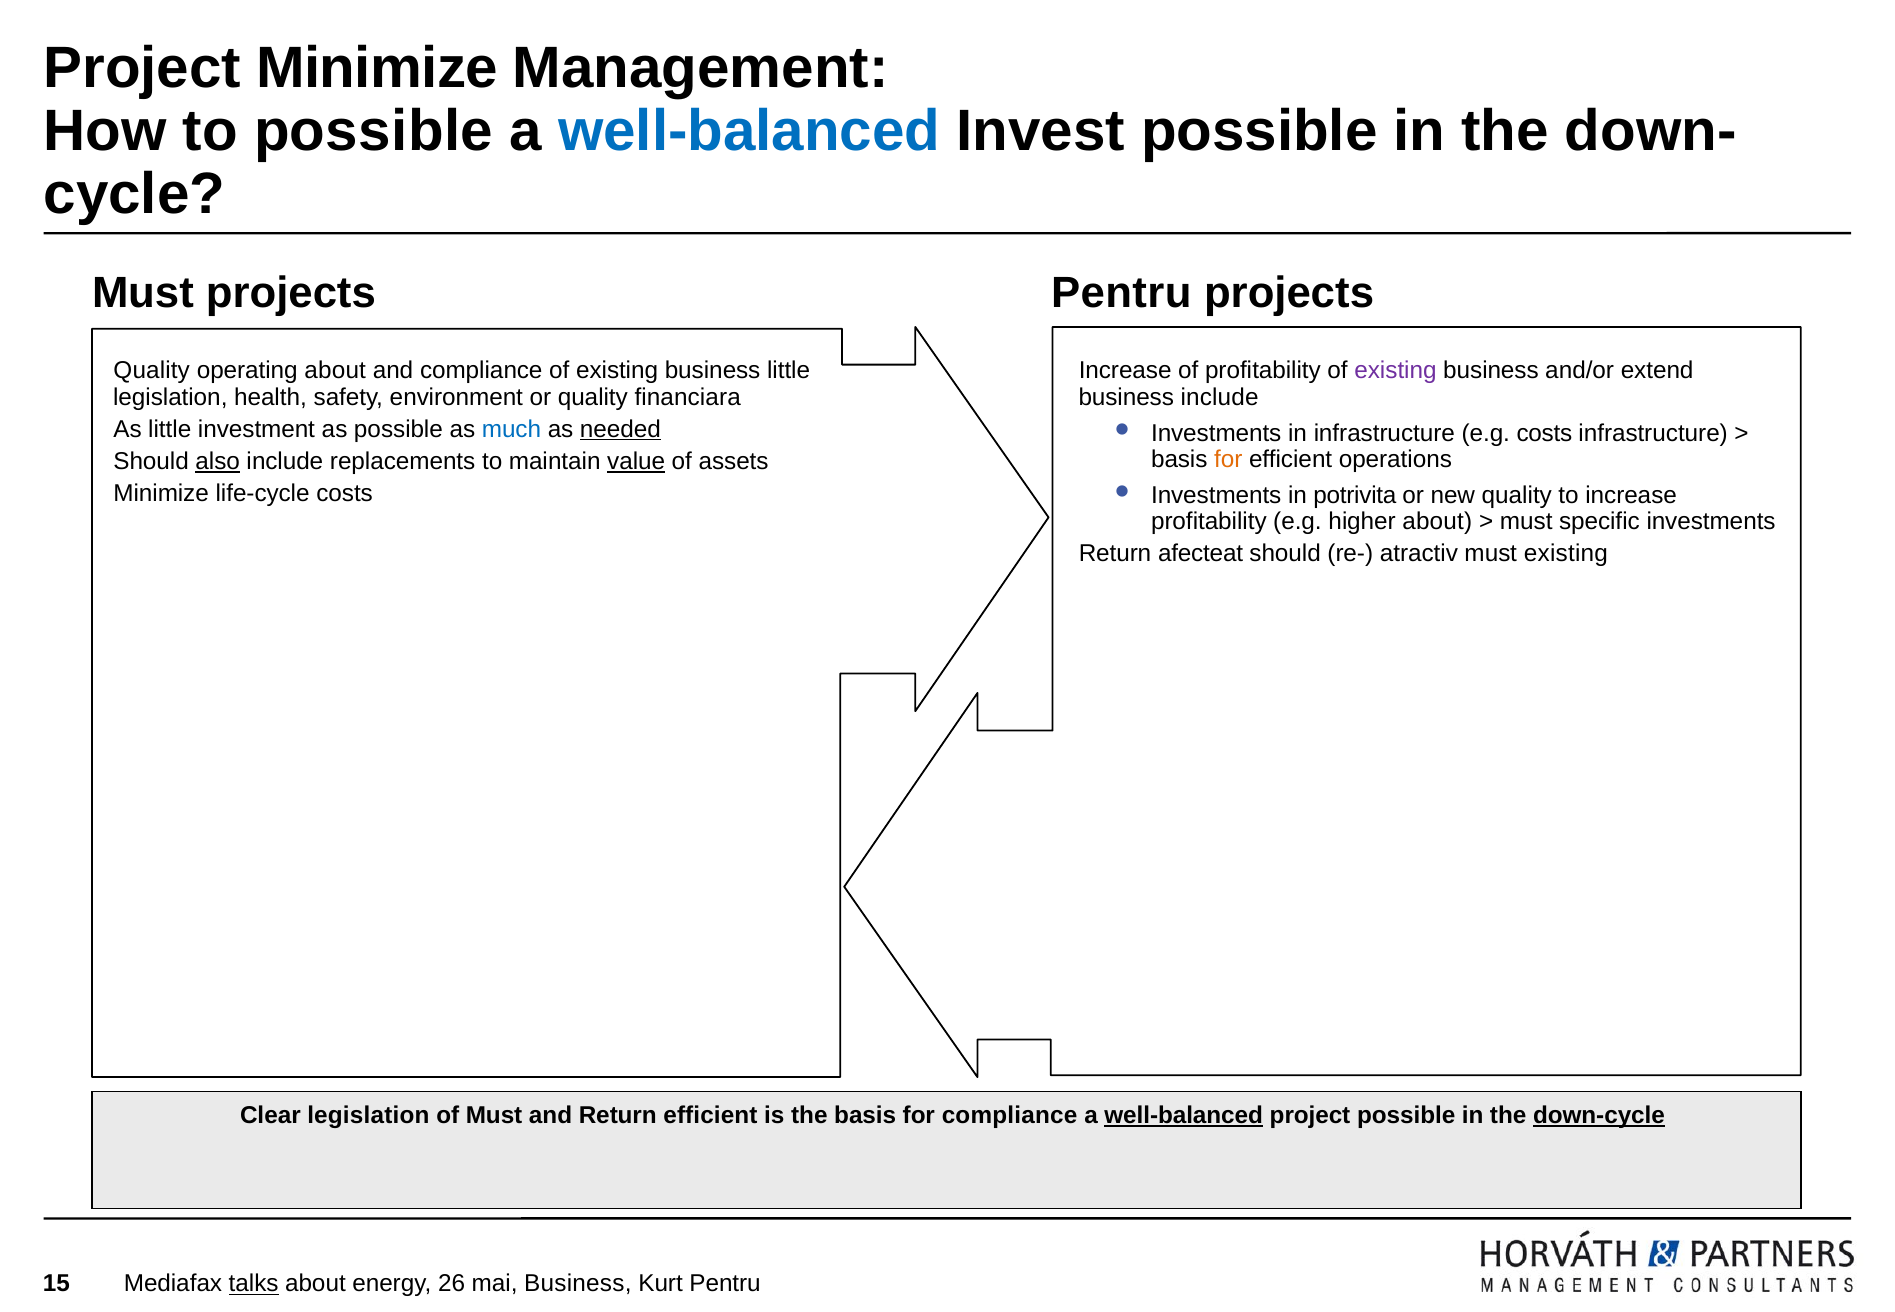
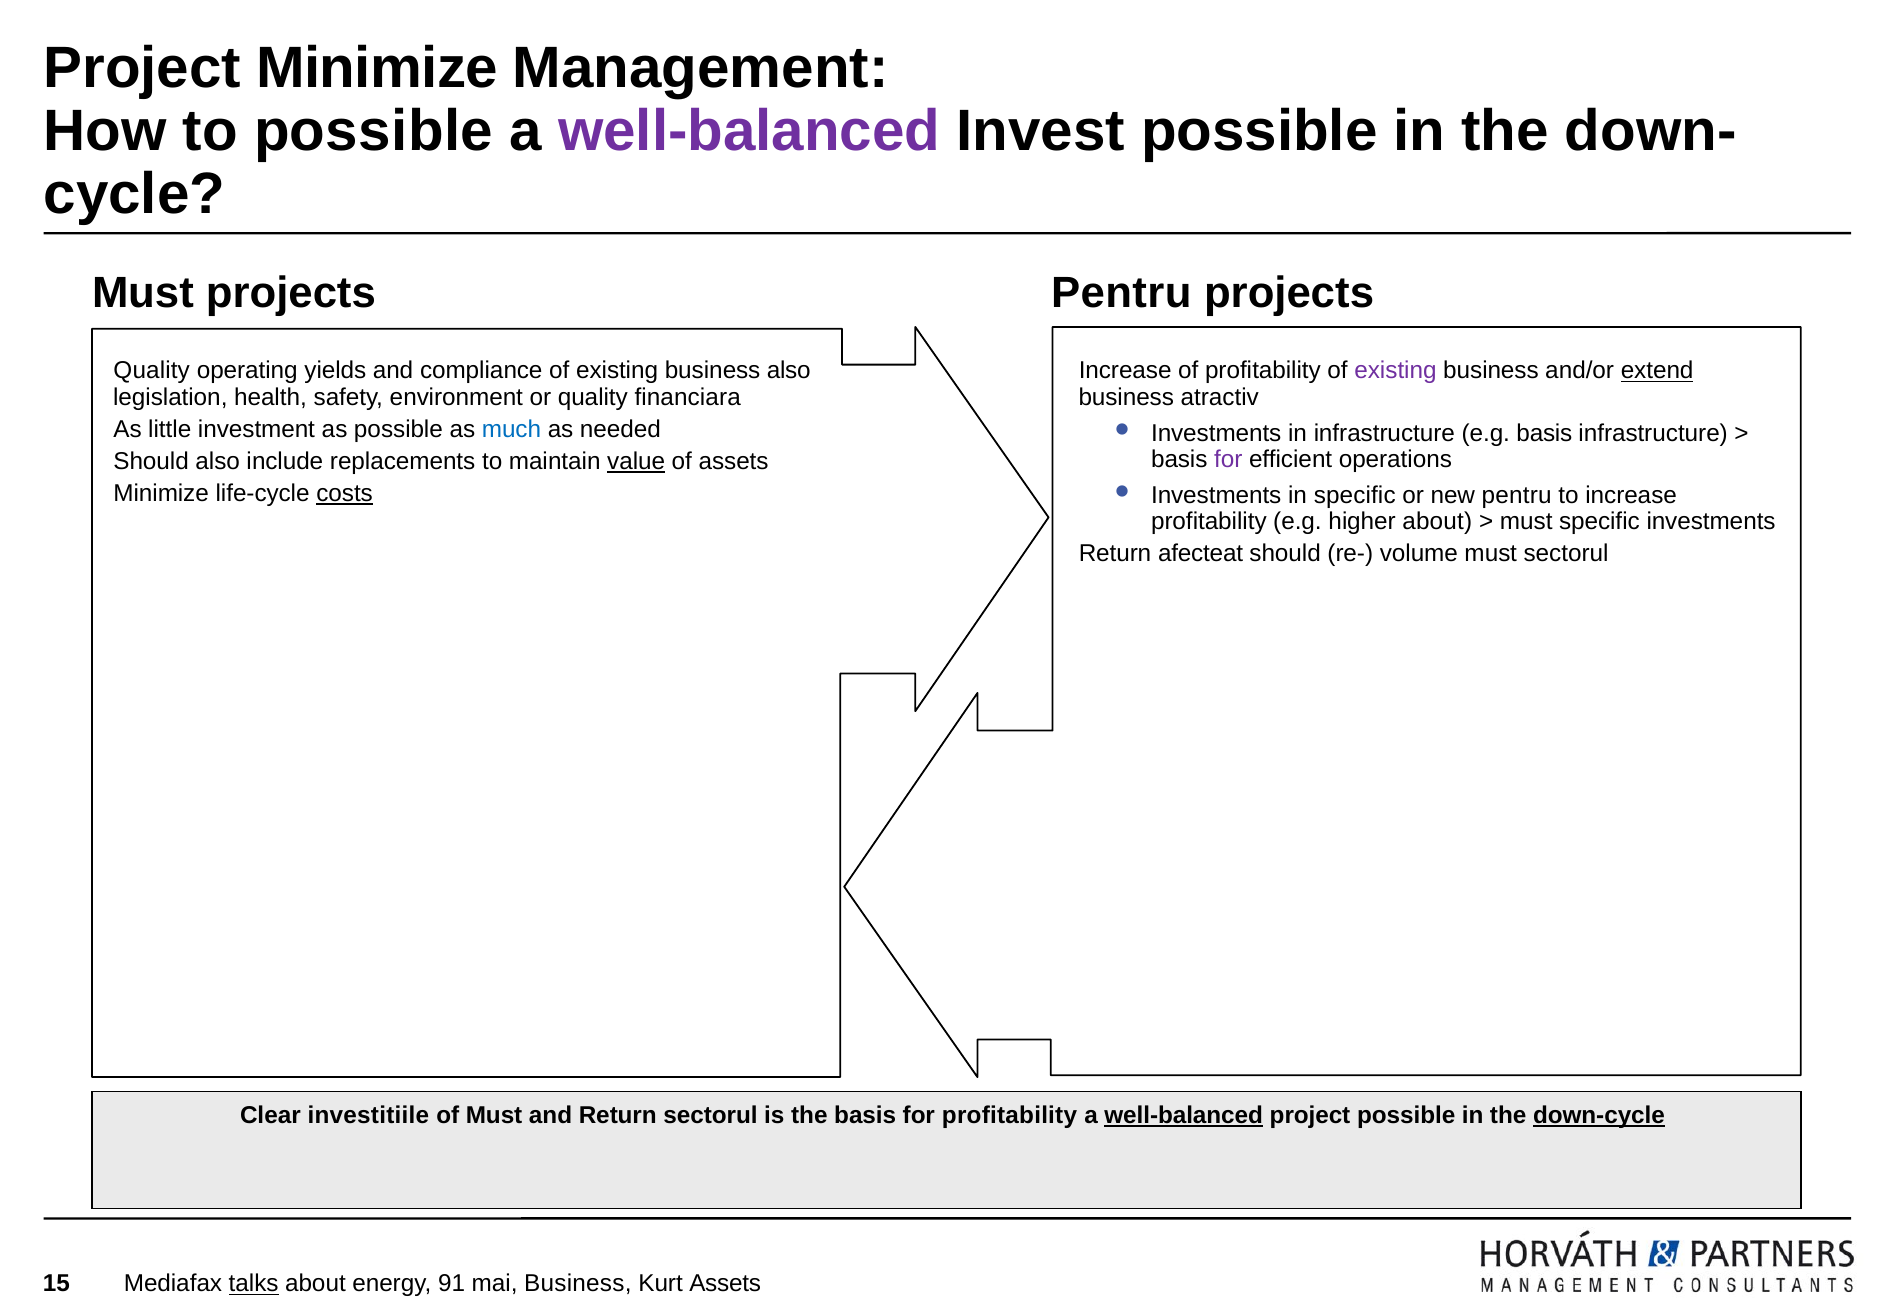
well-balanced colour: blue -> purple (749, 131)
operating about: about -> yields (335, 371)
business little: little -> also (789, 371)
extend underline: none -> present (1657, 371)
business include: include -> atractiv (1220, 397)
needed underline: present -> none (620, 429)
e.g costs: costs -> basis (1544, 433)
for colour: orange -> purple (1228, 459)
also underline: present -> none (218, 461)
costs underline: none -> present (345, 494)
in potrivita: potrivita -> specific (1355, 495)
new quality: quality -> pentru (1517, 495)
atractiv: atractiv -> volume (1419, 554)
must existing: existing -> sectorul (1566, 554)
Clear legislation: legislation -> investitiile (368, 1116)
Return efficient: efficient -> sectorul (710, 1116)
for compliance: compliance -> profitability (1010, 1116)
26: 26 -> 91 (452, 1284)
Kurt Pentru: Pentru -> Assets (725, 1284)
